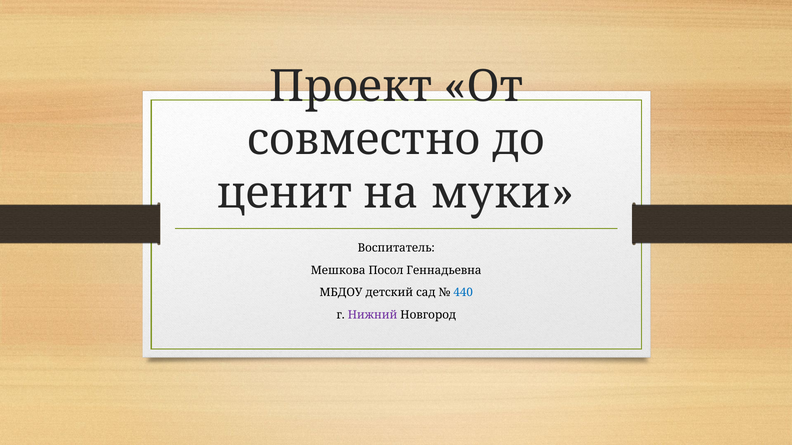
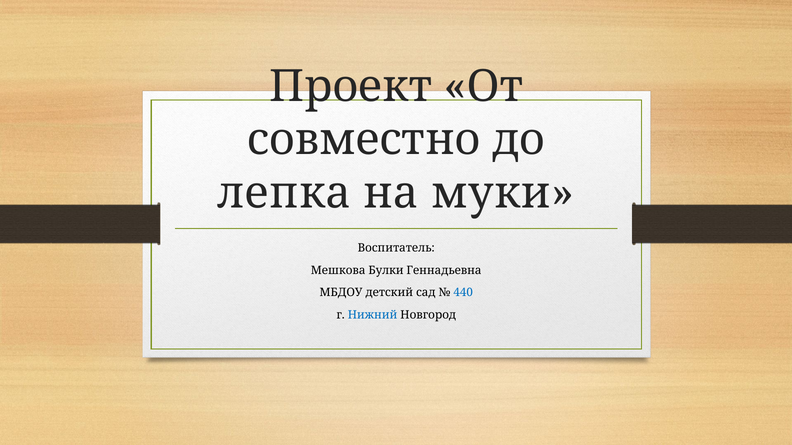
ценит: ценит -> лепка (284, 193)
Посол: Посол -> Булки (386, 271)
Нижний colour: purple -> blue (373, 315)
